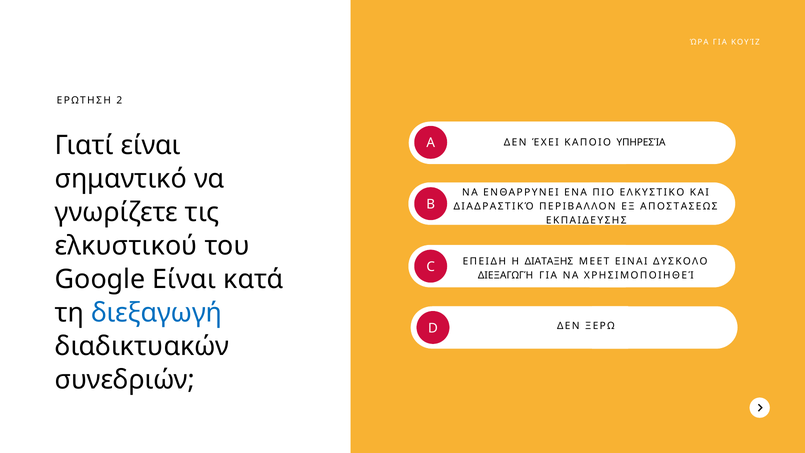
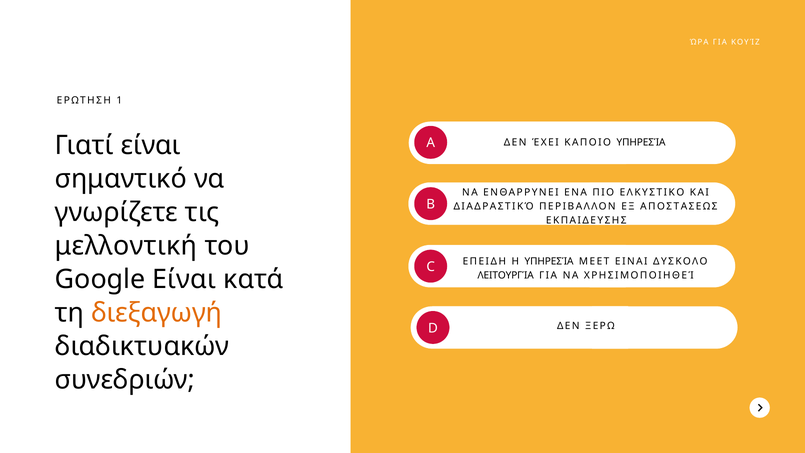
2: 2 -> 1 (119, 101)
ελκυστικού: ελκυστικού -> μελλοντική (126, 246)
Η ΔΙΑΤΑΞΗΣ: ΔΙΑΤΑΞΗΣ -> ΥΠΗΡΕΣΊΑ (549, 261)
ΔΙΕΞΑΓΩΓΉ: ΔΙΕΞΑΓΩΓΉ -> ΛΕΙΤΟΥΡΓΊΑ (506, 275)
διεξαγωγή colour: blue -> orange (157, 313)
